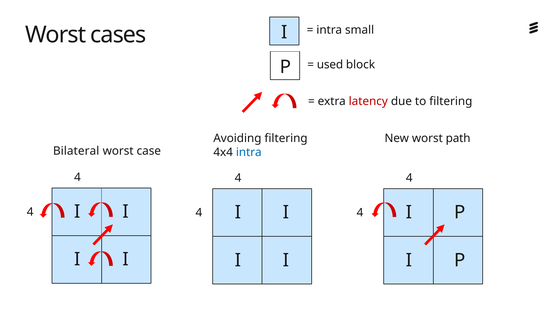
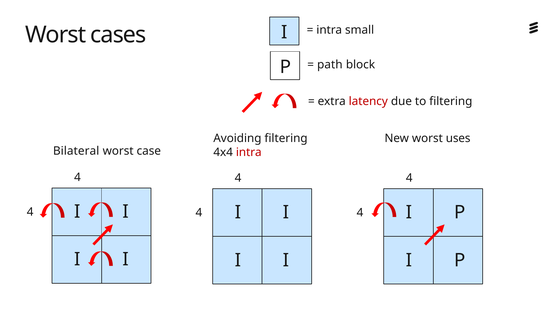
used: used -> path (330, 65)
path: path -> uses (458, 138)
intra colour: blue -> red (249, 152)
